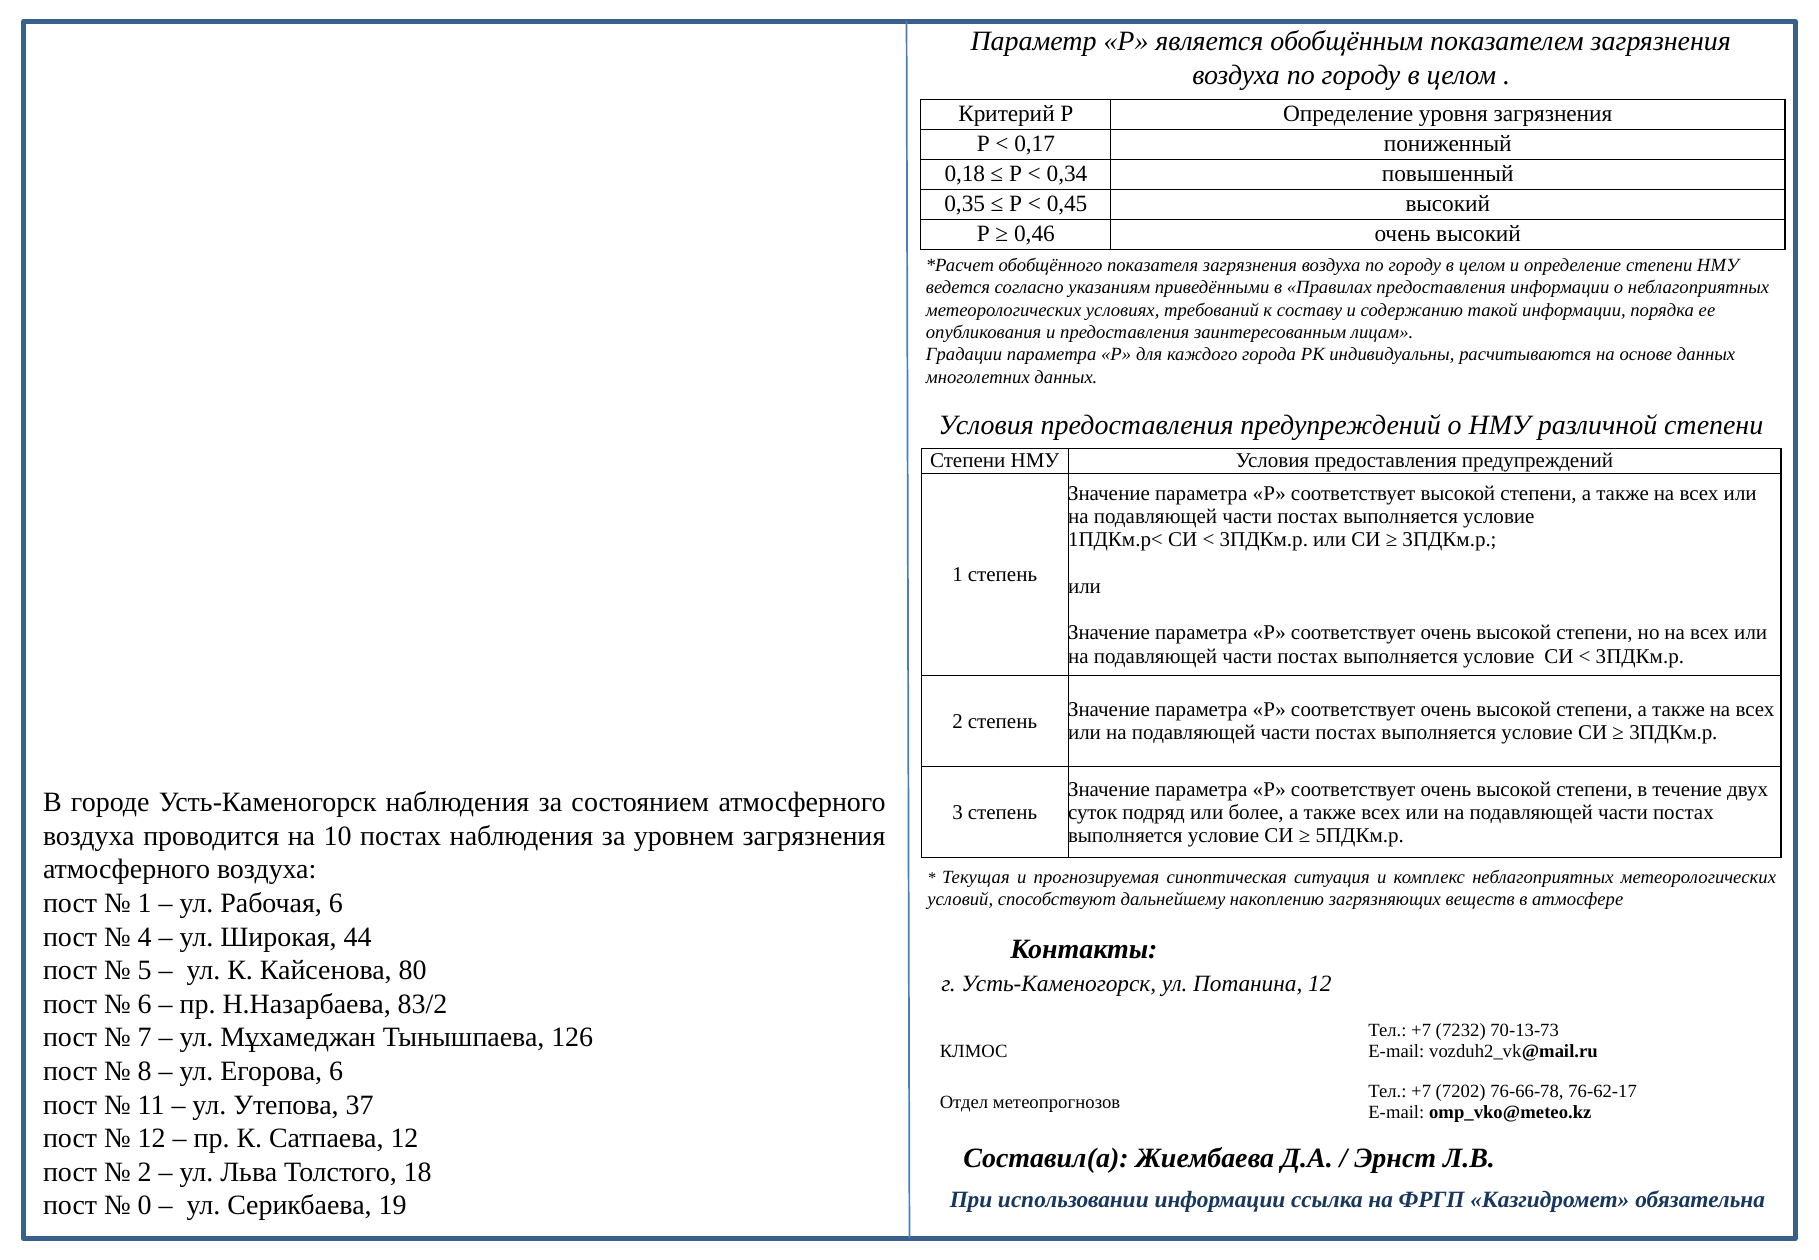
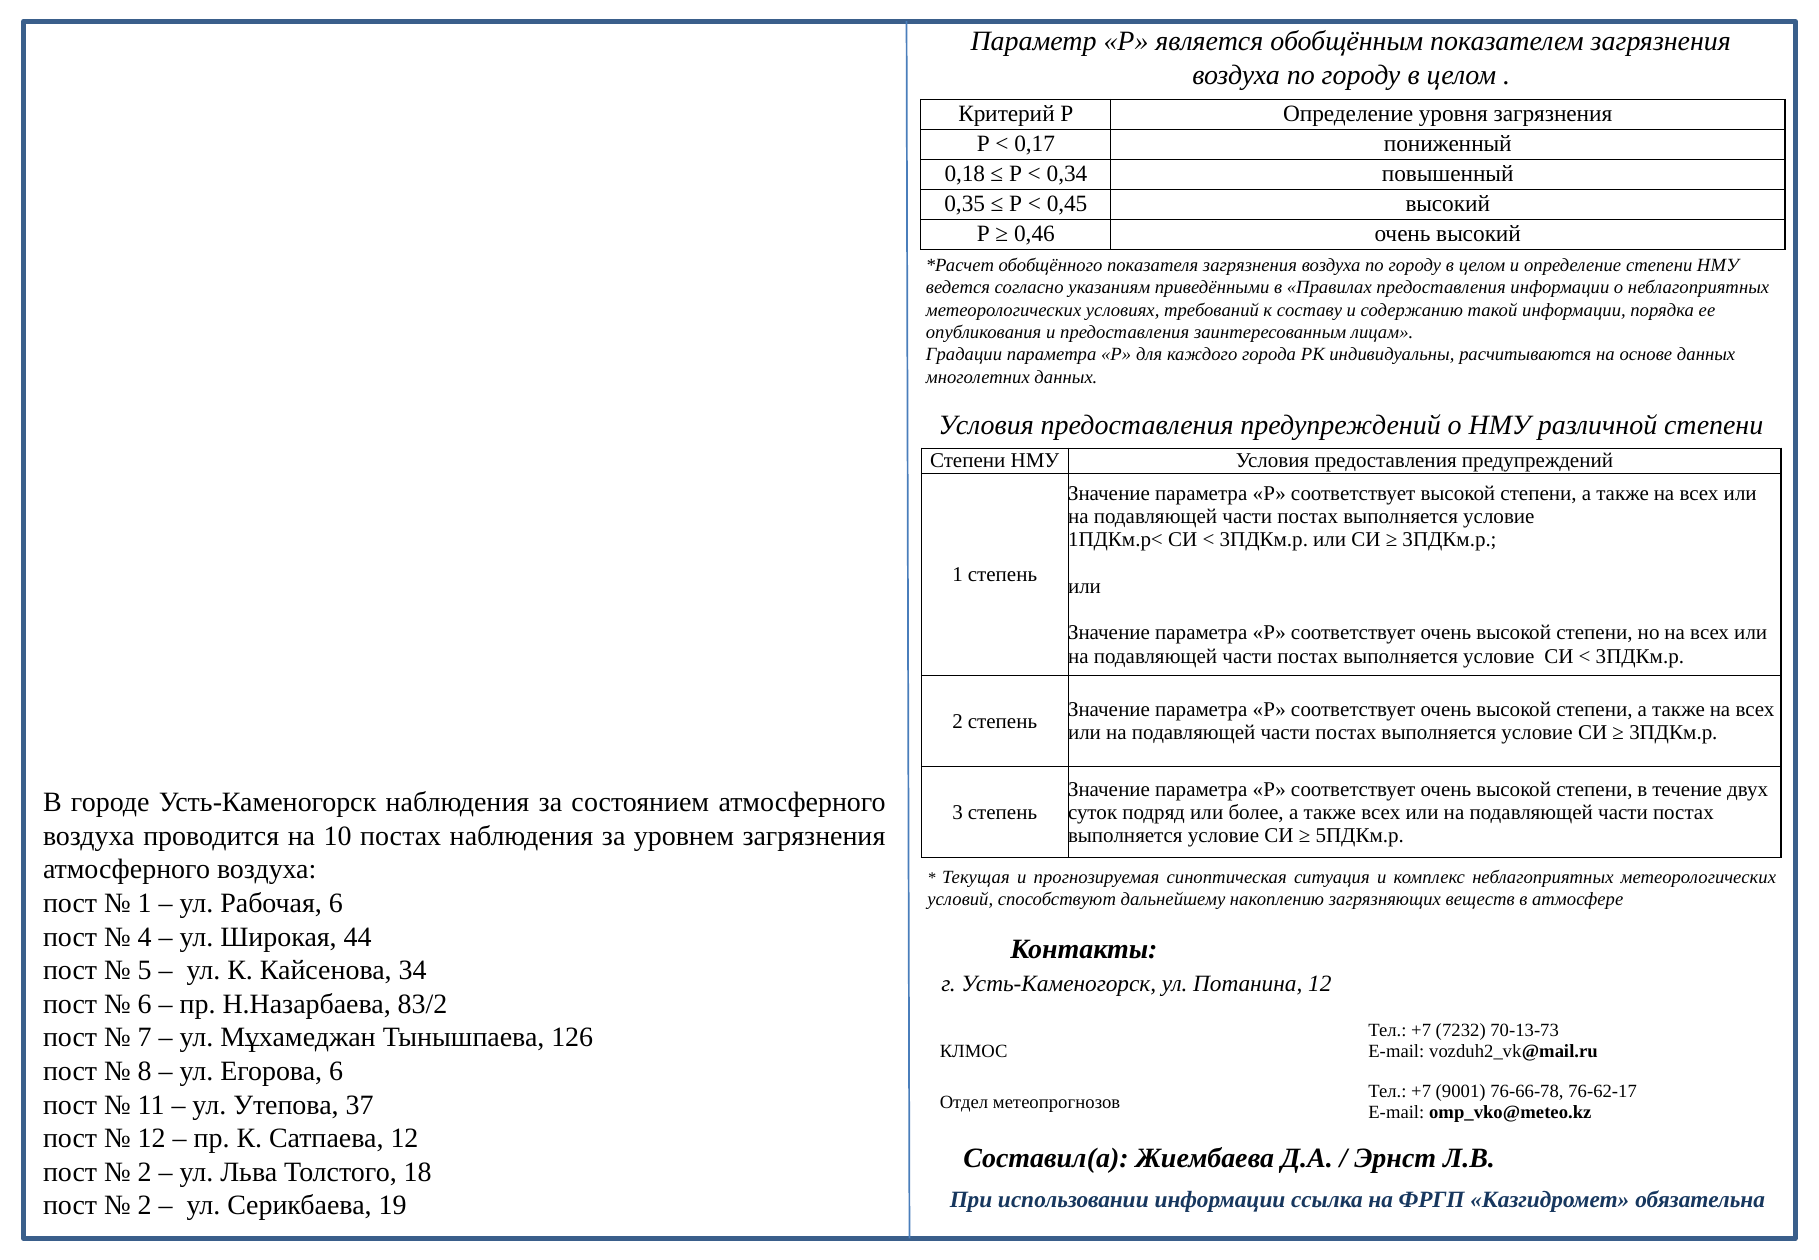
80: 80 -> 34 (413, 970)
7202: 7202 -> 9001 (1461, 1091)
0: 0 -> 2 (145, 1205)
